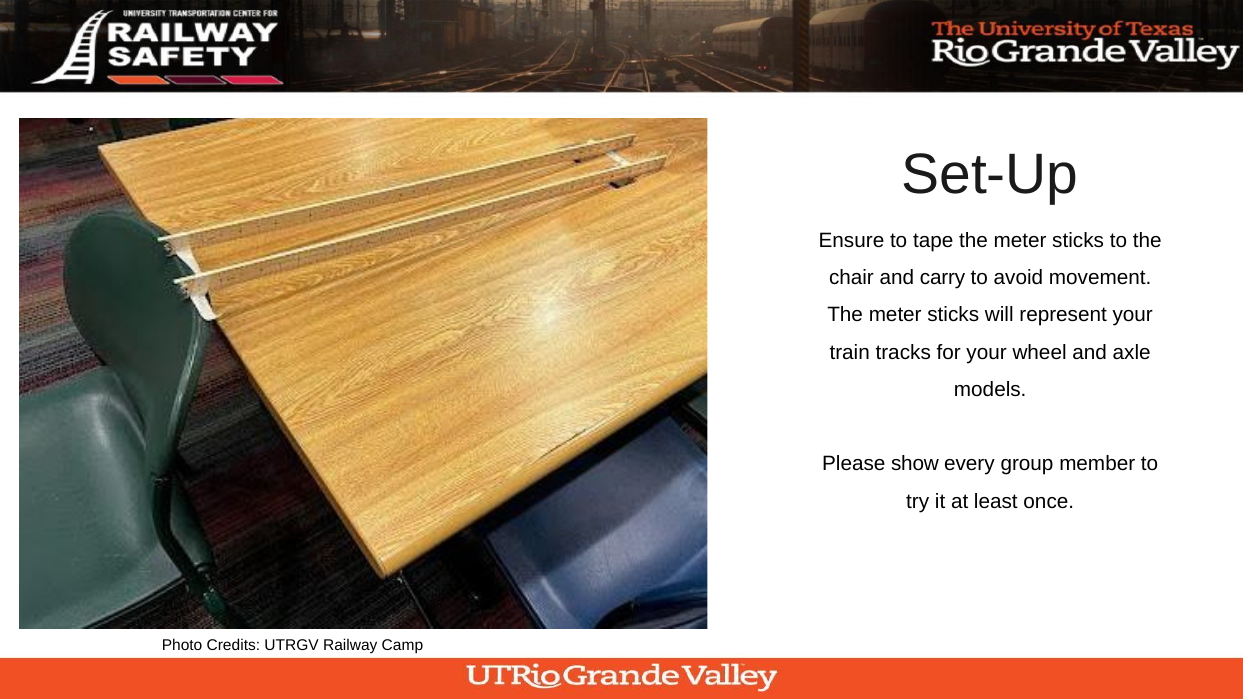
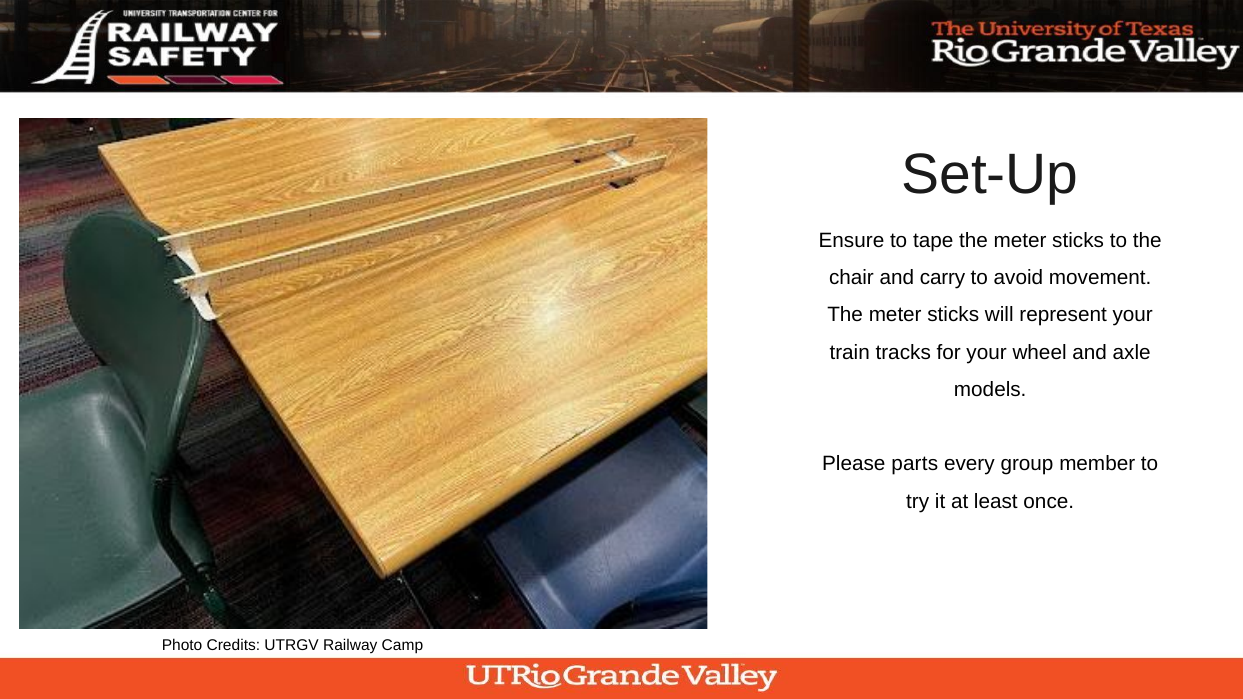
show: show -> parts (915, 464)
